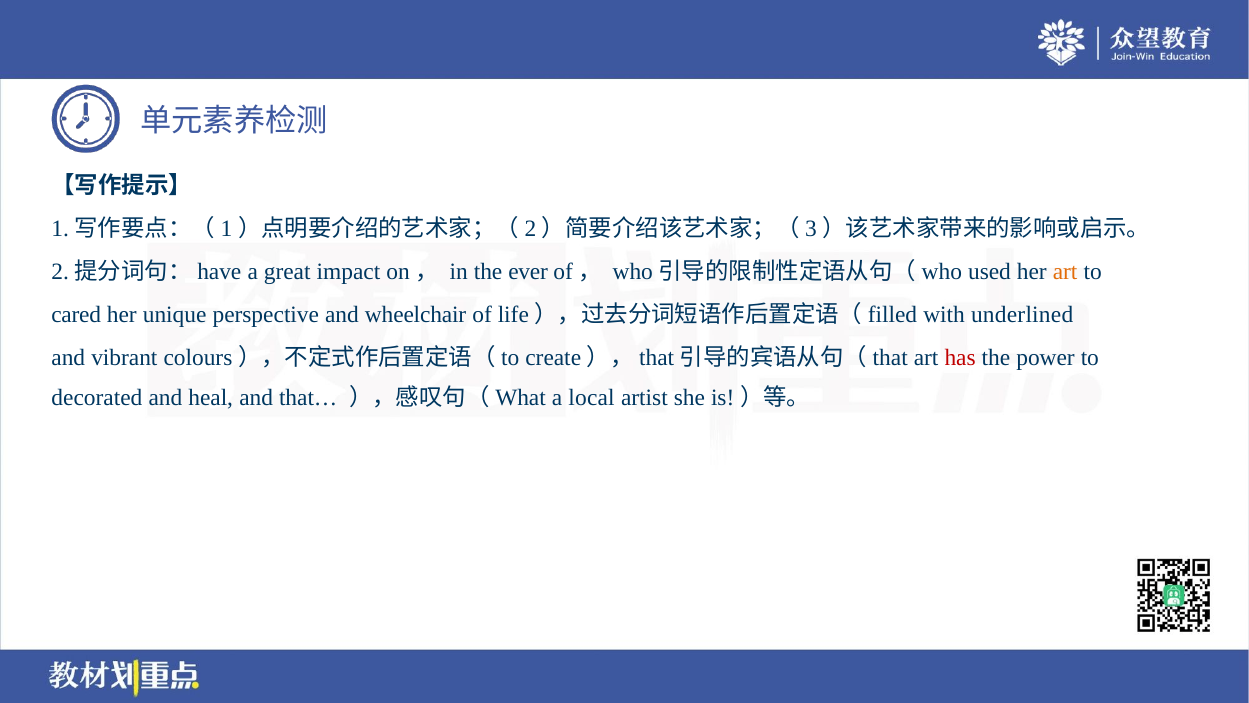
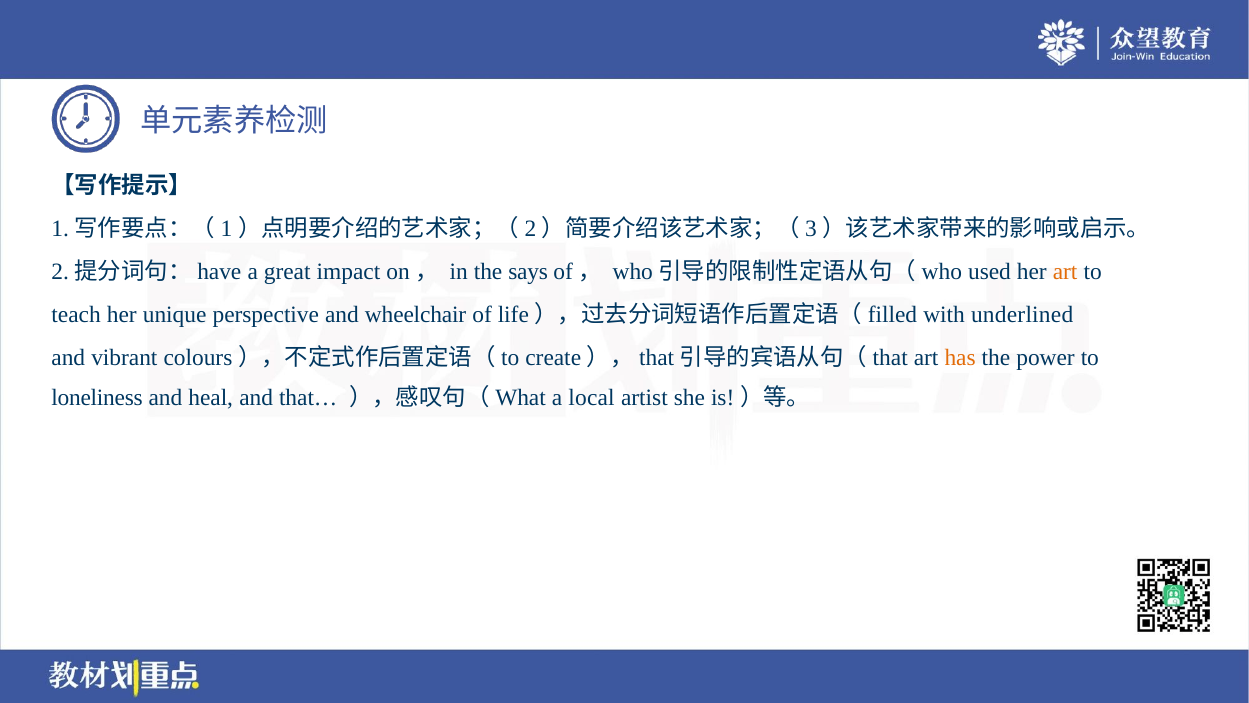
ever: ever -> says (528, 271)
cared: cared -> teach (76, 314)
has colour: red -> orange (960, 357)
decorated: decorated -> loneliness (97, 397)
